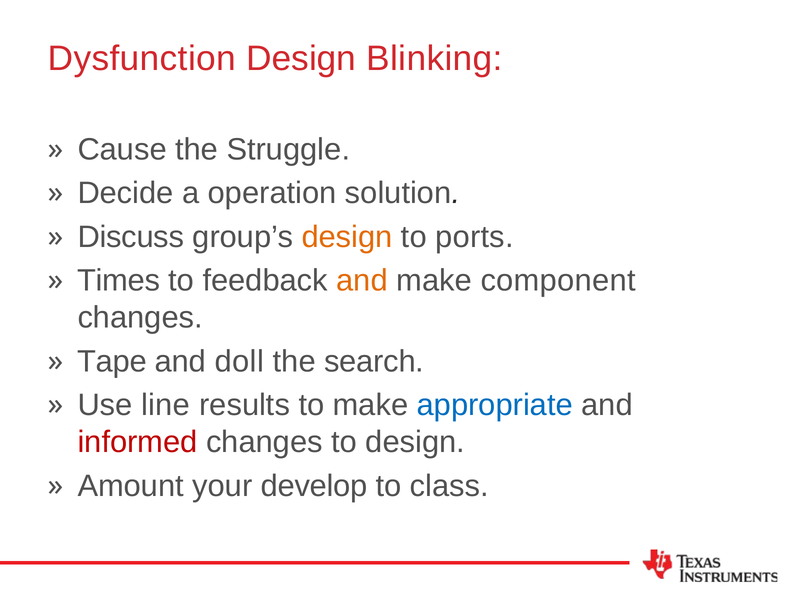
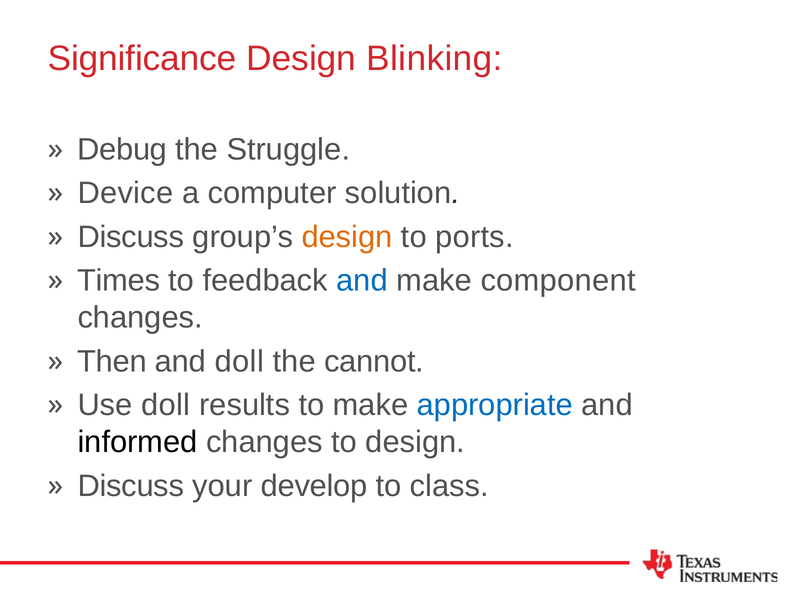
Dysfunction: Dysfunction -> Significance (142, 59)
Cause: Cause -> Debug (122, 149)
Decide: Decide -> Device (125, 193)
operation: operation -> computer (272, 193)
and colour: orange -> blue (362, 281)
Tape: Tape -> Then (112, 362)
search: search -> cannot (374, 362)
Use line: line -> doll (166, 405)
informed colour: red -> black (138, 442)
Amount: Amount -> Discuss (131, 486)
